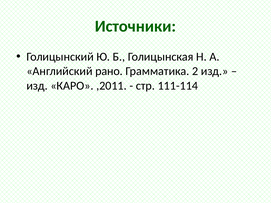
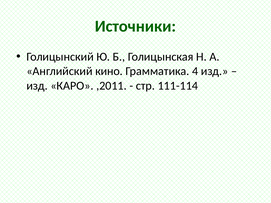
рано: рано -> кино (109, 71)
2: 2 -> 4 (195, 71)
